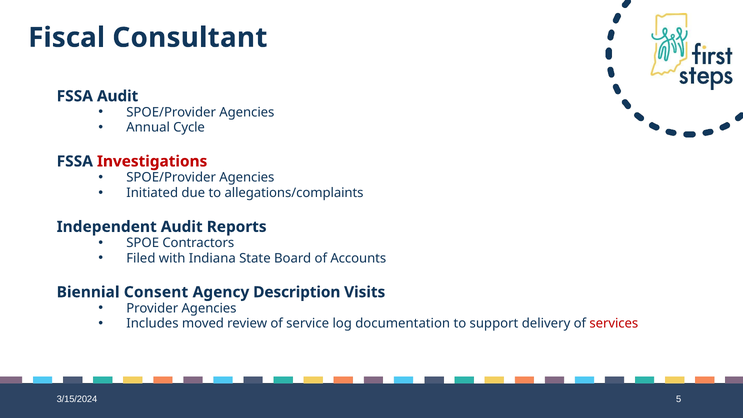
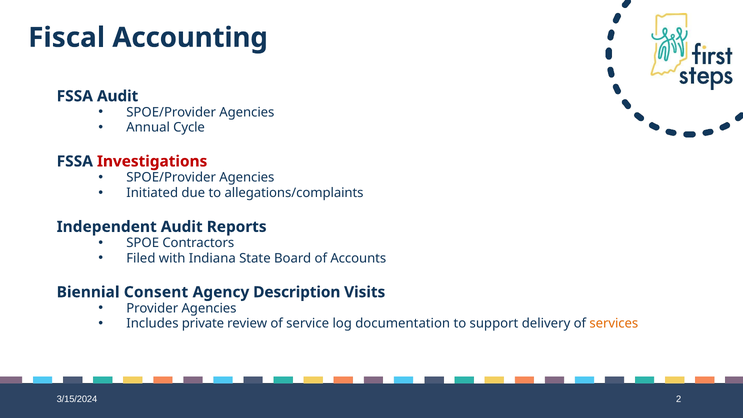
Consultant: Consultant -> Accounting (190, 38)
moved: moved -> private (203, 324)
services colour: red -> orange (614, 324)
5: 5 -> 2 (679, 399)
